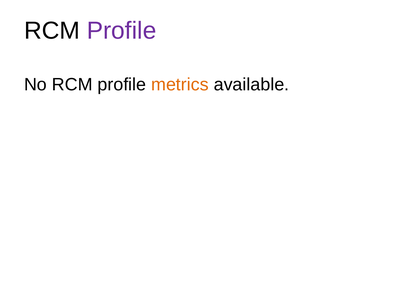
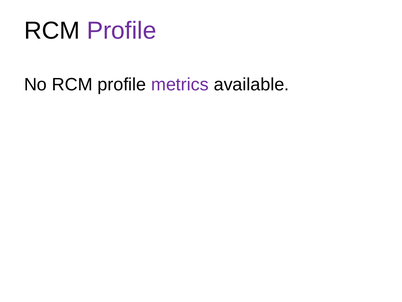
metrics colour: orange -> purple (180, 84)
